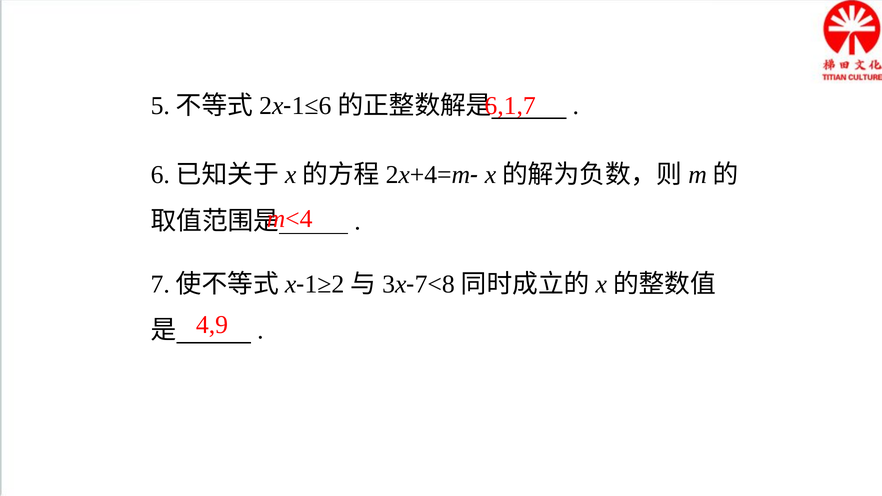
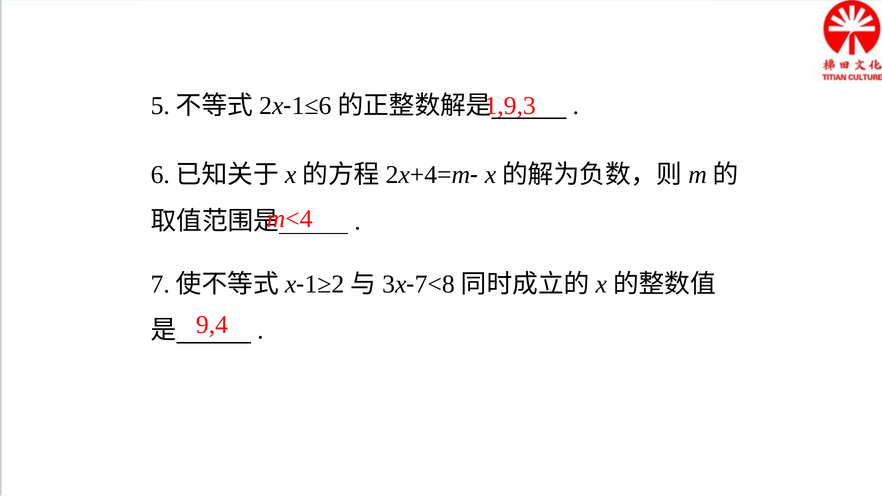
6,1,7: 6,1,7 -> 1,9,3 (510, 106)
4,9: 4,9 -> 9,4 (212, 325)
